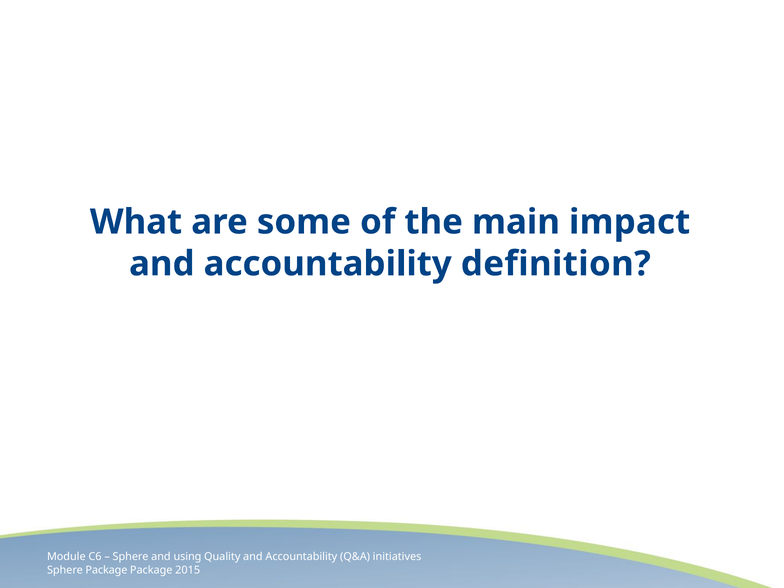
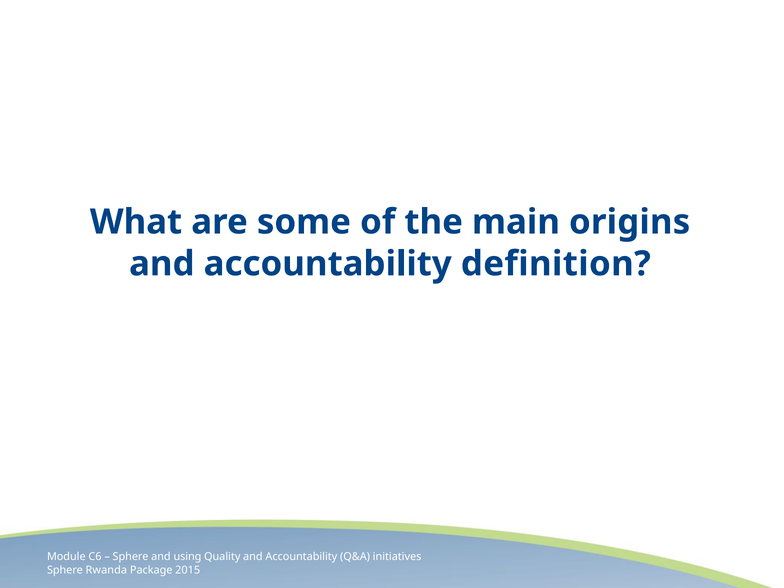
impact: impact -> origins (630, 222)
Sphere Package: Package -> Rwanda (106, 570)
